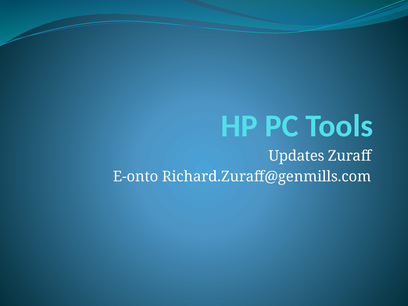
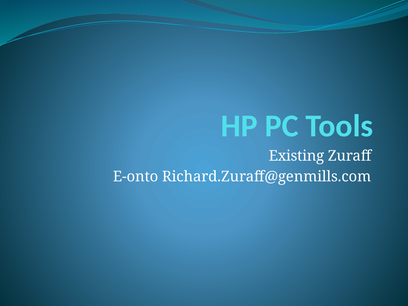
Updates: Updates -> Existing (296, 156)
